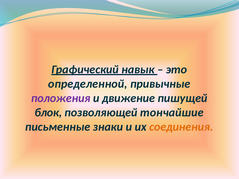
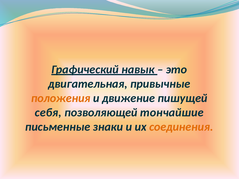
определенной: определенной -> двигательная (88, 84)
положения colour: purple -> orange (61, 98)
блок: блок -> себя (48, 113)
